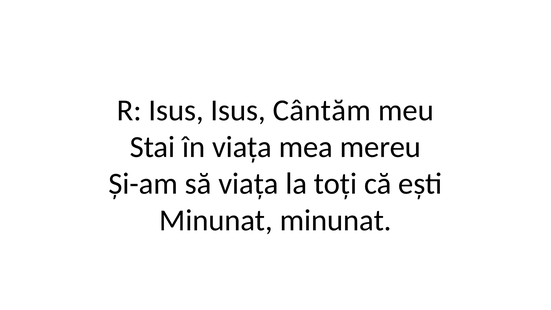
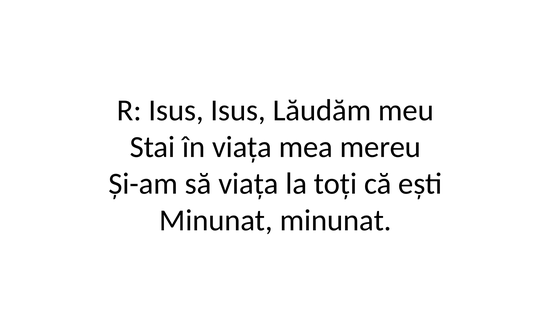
Cântăm: Cântăm -> Lăudăm (322, 110)
